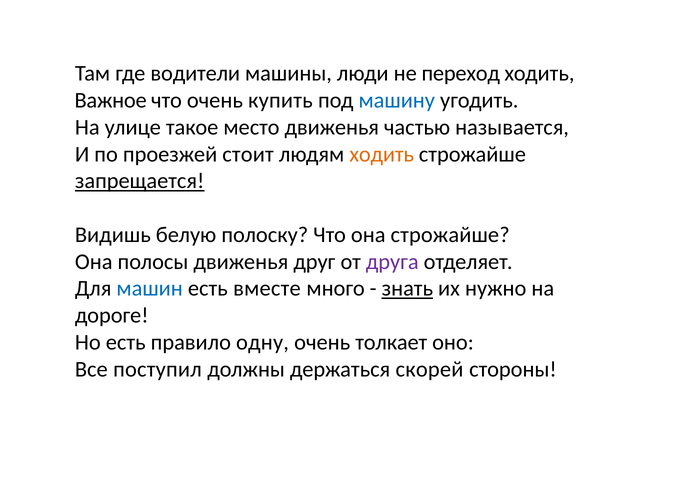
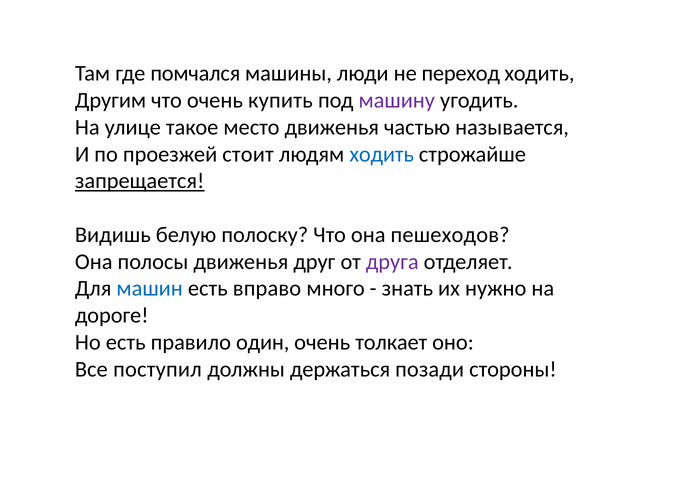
водители: водители -> помчался (195, 74)
Важное: Важное -> Другим (111, 101)
машину colour: blue -> purple (397, 101)
ходить colour: orange -> blue (382, 154)
она строжайше: строжайше -> пешеходов (450, 235)
вместе: вместе -> вправо (267, 289)
знать underline: present -> none (407, 289)
одну: одну -> один (263, 343)
скорей: скорей -> позади (430, 370)
